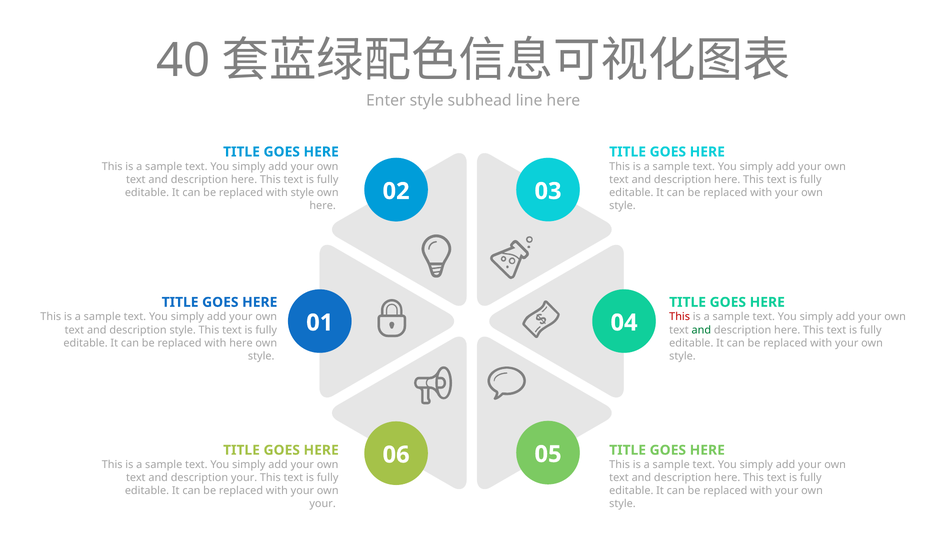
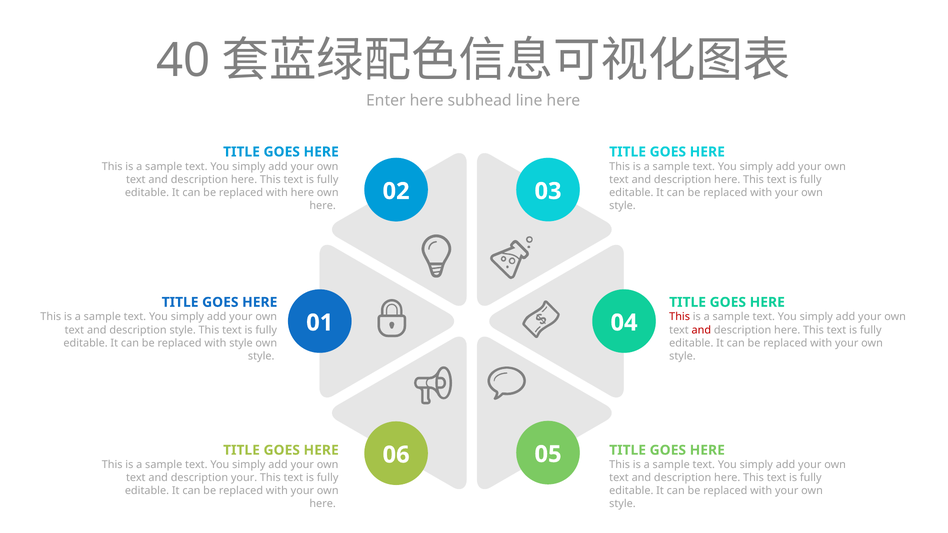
Enter style: style -> here (427, 100)
with style: style -> here (302, 193)
and colour: green -> red (701, 330)
with here: here -> style (241, 343)
your: your -> here (323, 504)
